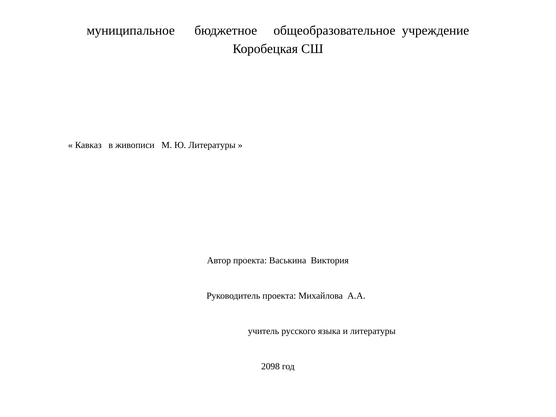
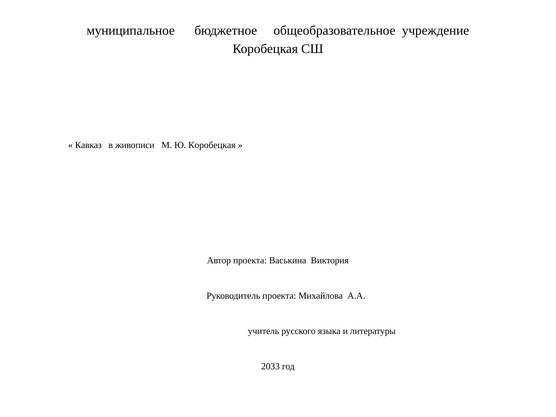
Ю Литературы: Литературы -> Коробецкая (212, 145)
2098: 2098 -> 2033 (270, 366)
